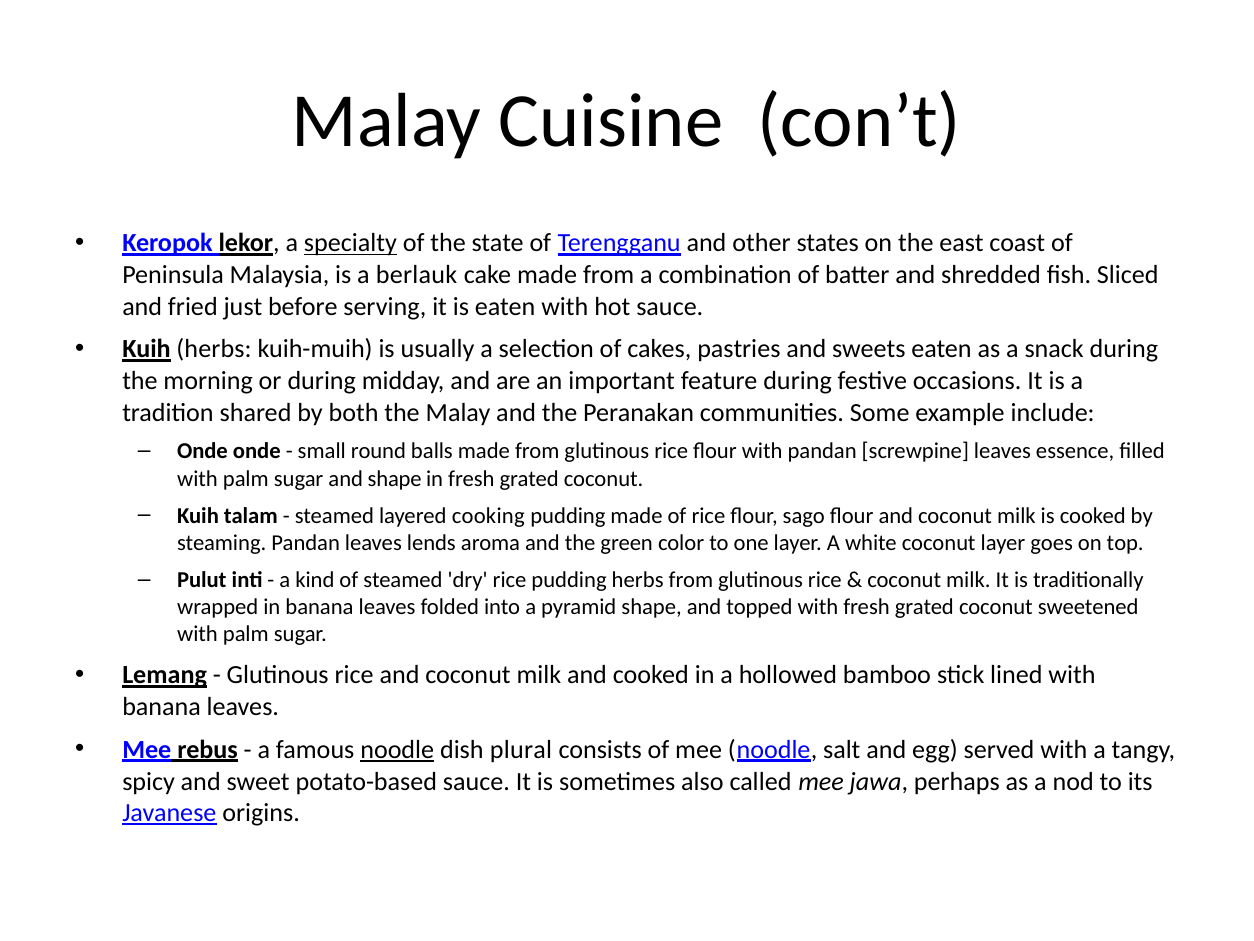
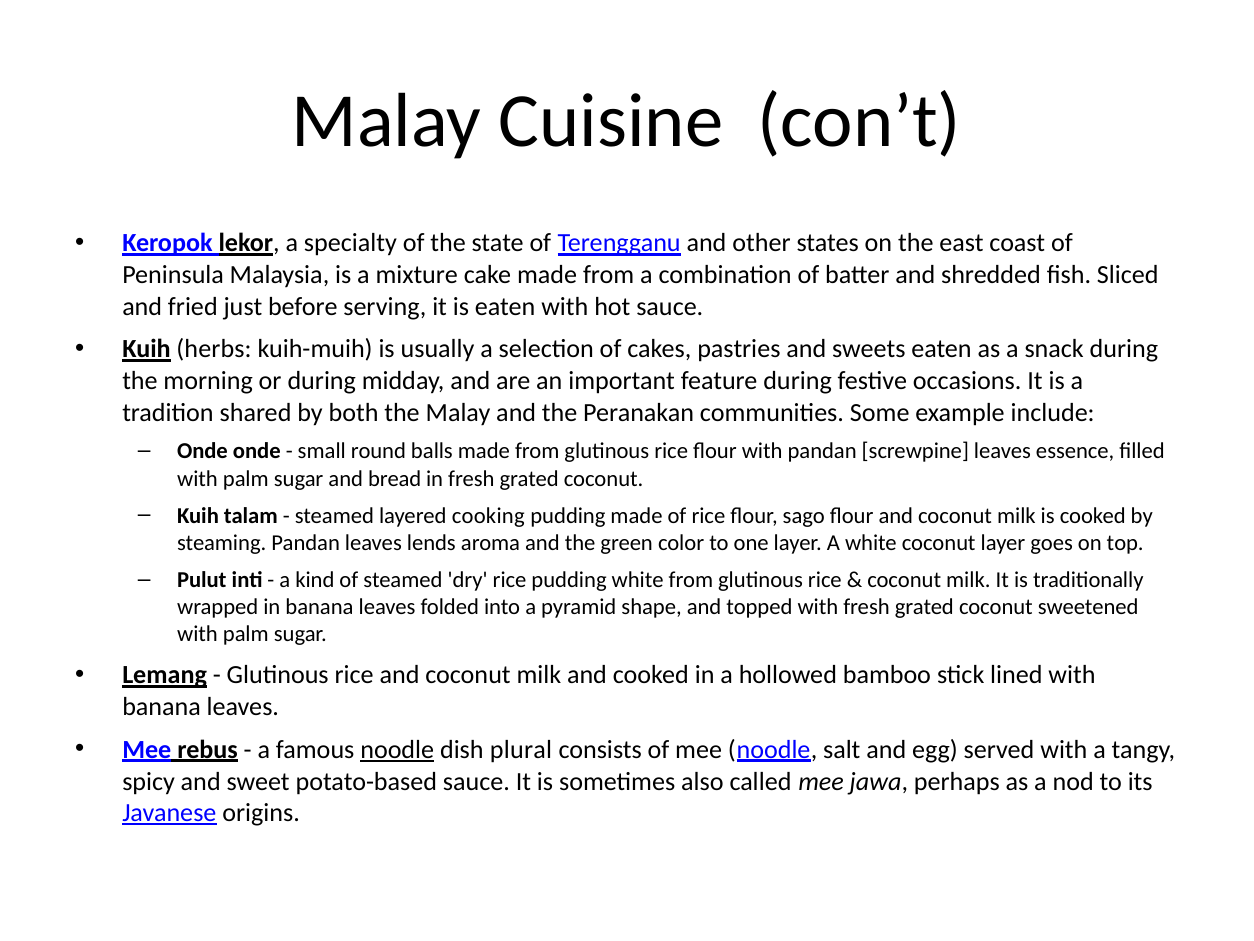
specialty underline: present -> none (350, 243)
berlauk: berlauk -> mixture (417, 275)
and shape: shape -> bread (395, 478)
pudding herbs: herbs -> white (638, 580)
